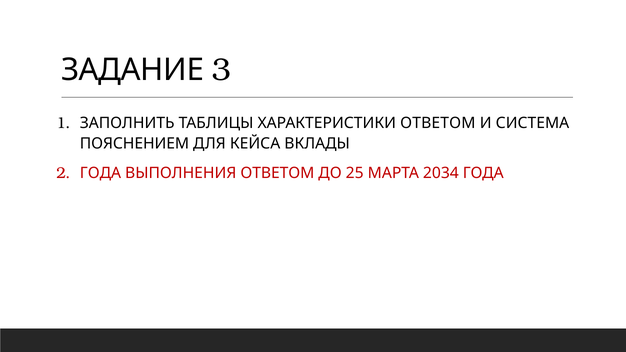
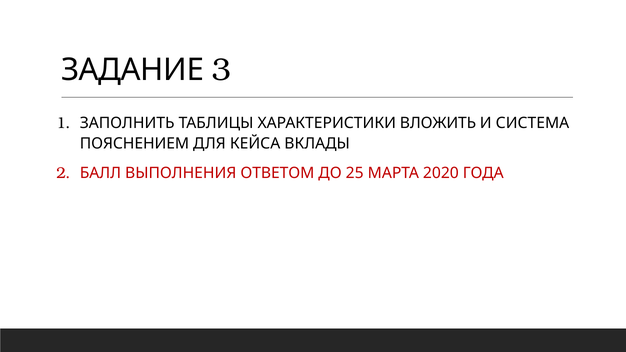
ХАРАКТЕРИСТИКИ ОТВЕТОМ: ОТВЕТОМ -> ВЛОЖИТЬ (438, 123)
ГОДА: ГОДА -> БАЛЛ (100, 173)
2034: 2034 -> 2020 (441, 173)
